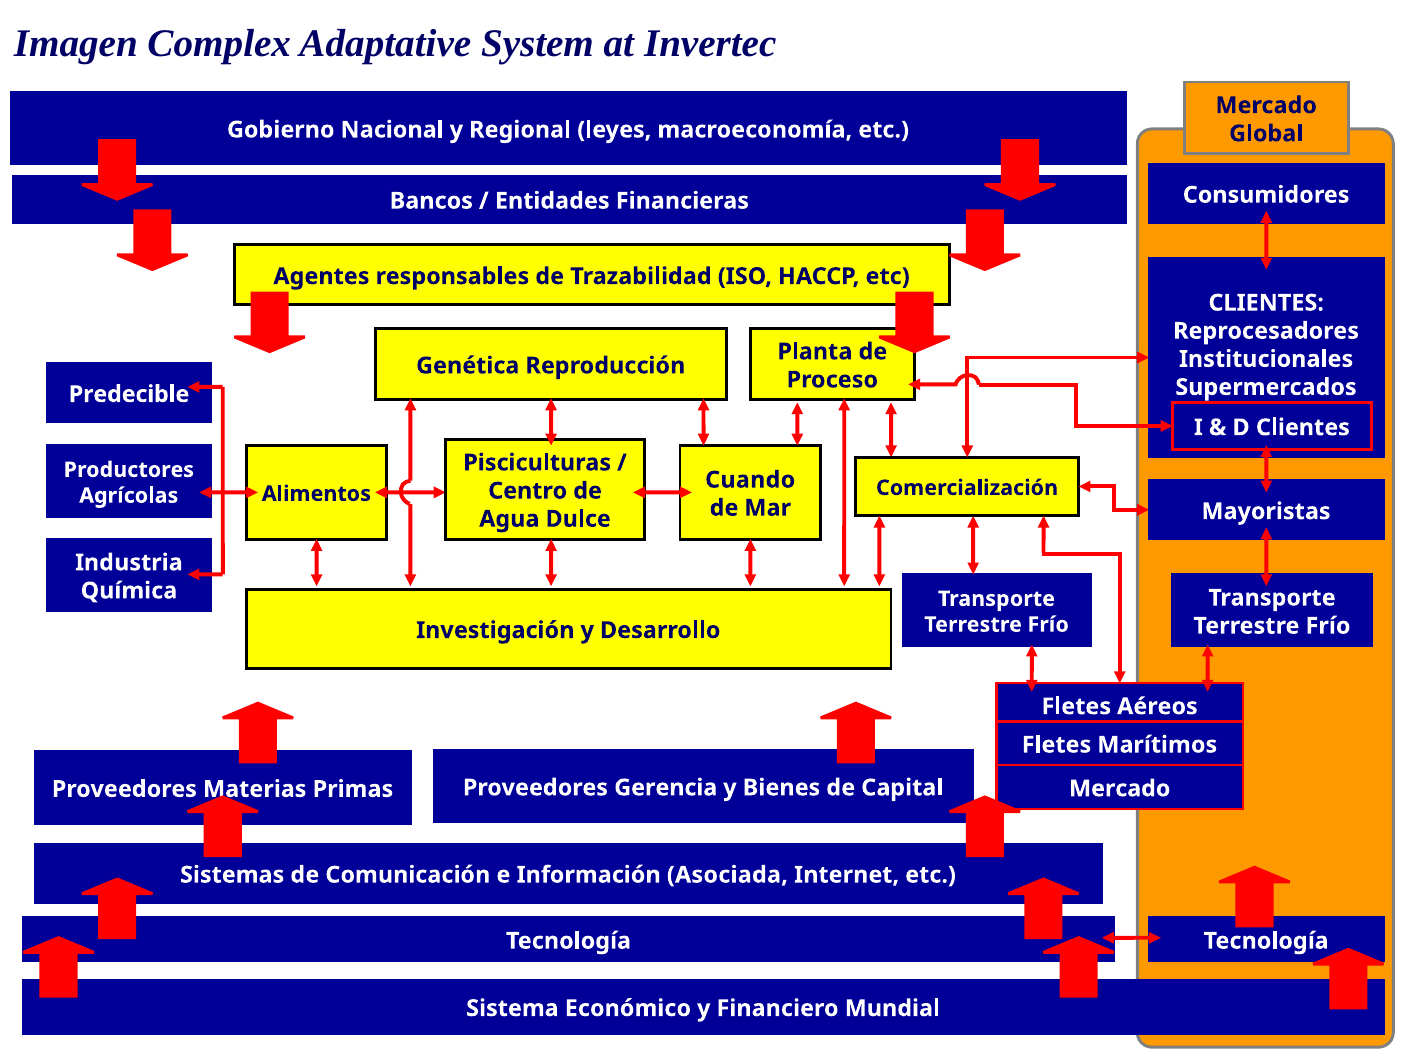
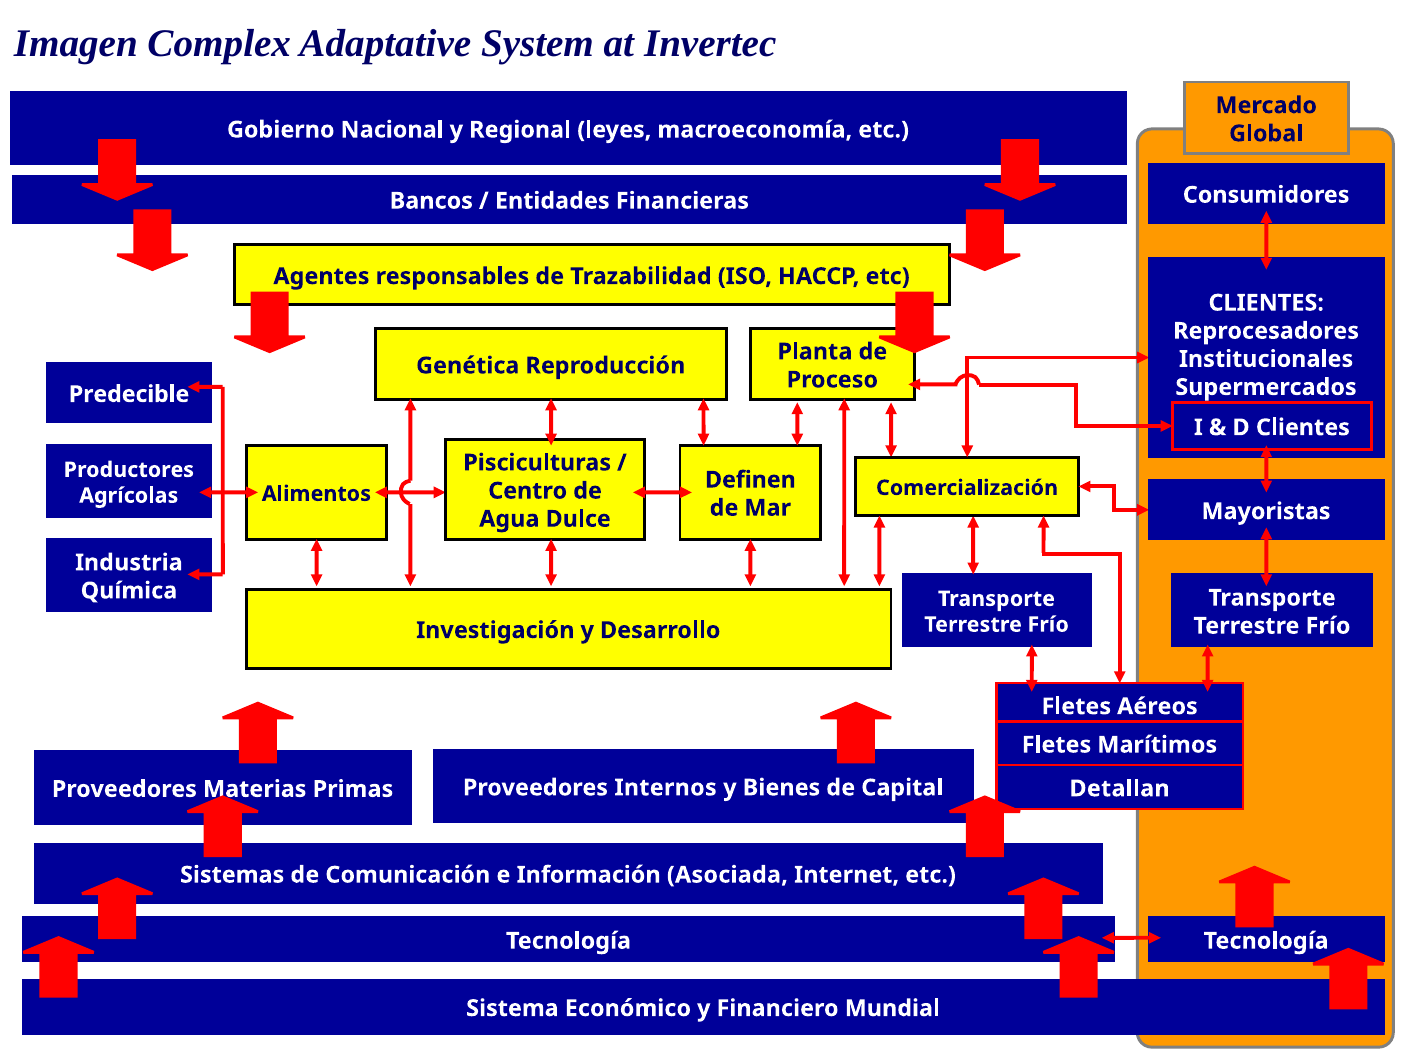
Cuando: Cuando -> Definen (750, 480)
Mercado: Mercado -> Detallan (1120, 789)
Gerencia: Gerencia -> Internos (666, 788)
